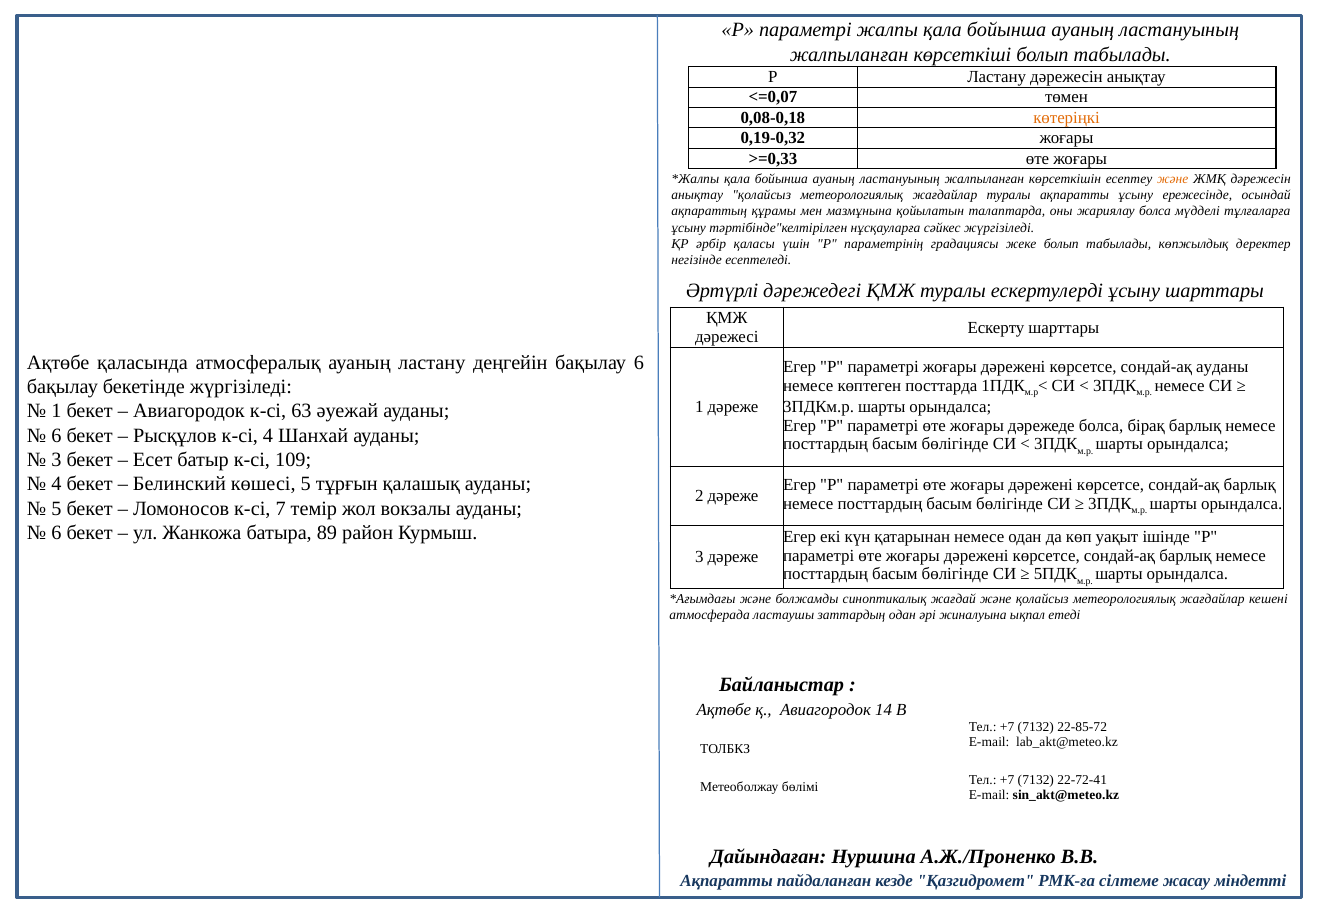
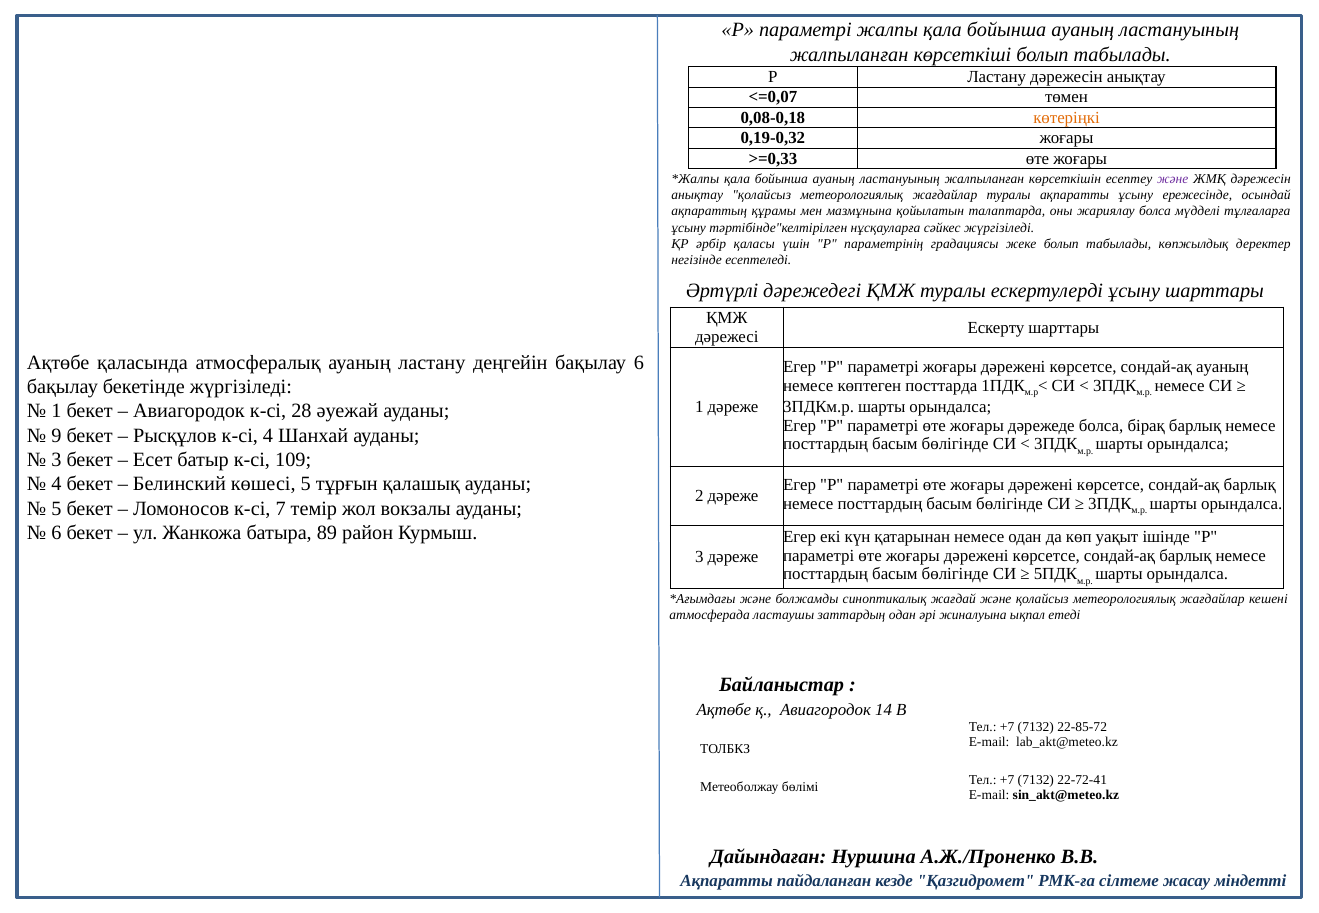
және colour: orange -> purple (1173, 179)
сондай-ақ ауданы: ауданы -> ауаның (1222, 367)
63: 63 -> 28 (301, 411)
6: 6 -> 9 (56, 435)
